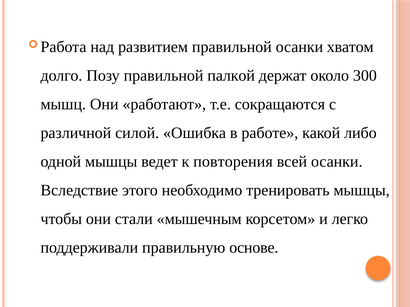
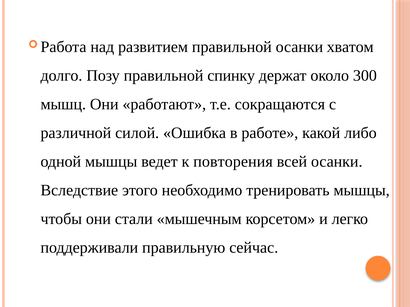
палкой: палкой -> спинку (231, 76)
основе: основе -> сейчас (254, 248)
